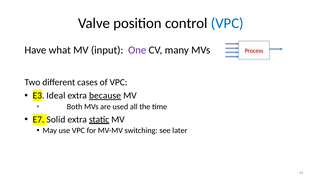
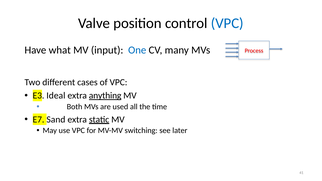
One colour: purple -> blue (137, 50)
because: because -> anything (105, 96)
Solid: Solid -> Sand (56, 120)
